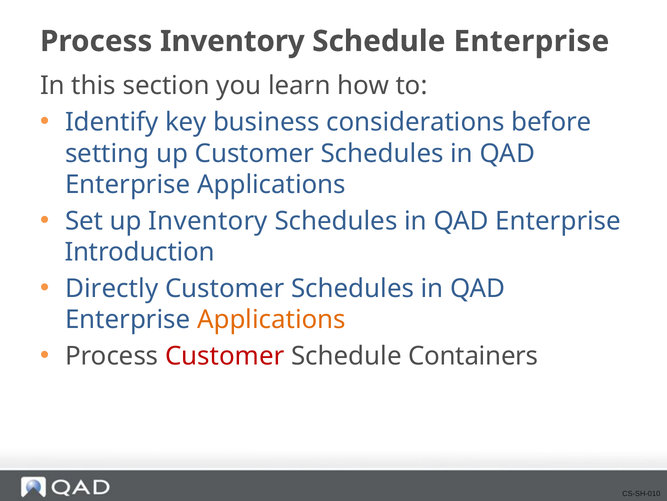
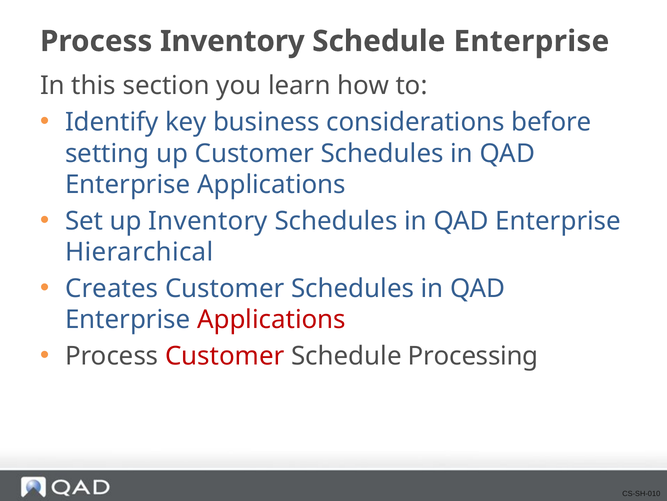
Introduction: Introduction -> Hierarchical (139, 252)
Directly: Directly -> Creates (112, 288)
Applications colour: orange -> red (271, 319)
Containers: Containers -> Processing (473, 356)
